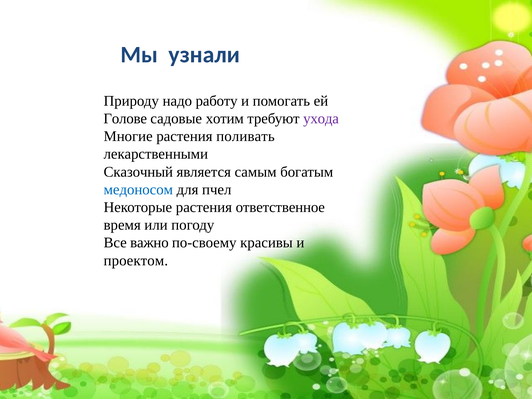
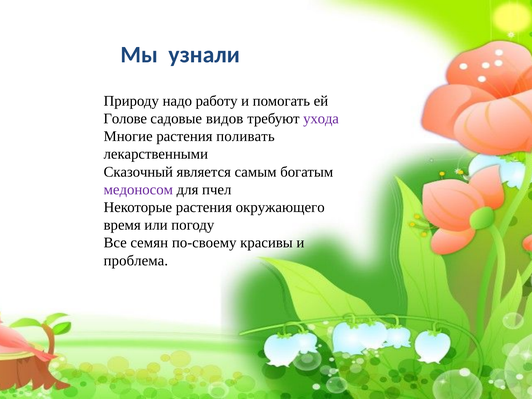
хотим: хотим -> видов (225, 119)
медоносом colour: blue -> purple (138, 190)
ответственное: ответственное -> окружающего (280, 207)
важно: важно -> семян (149, 243)
проектом: проектом -> проблема (136, 260)
